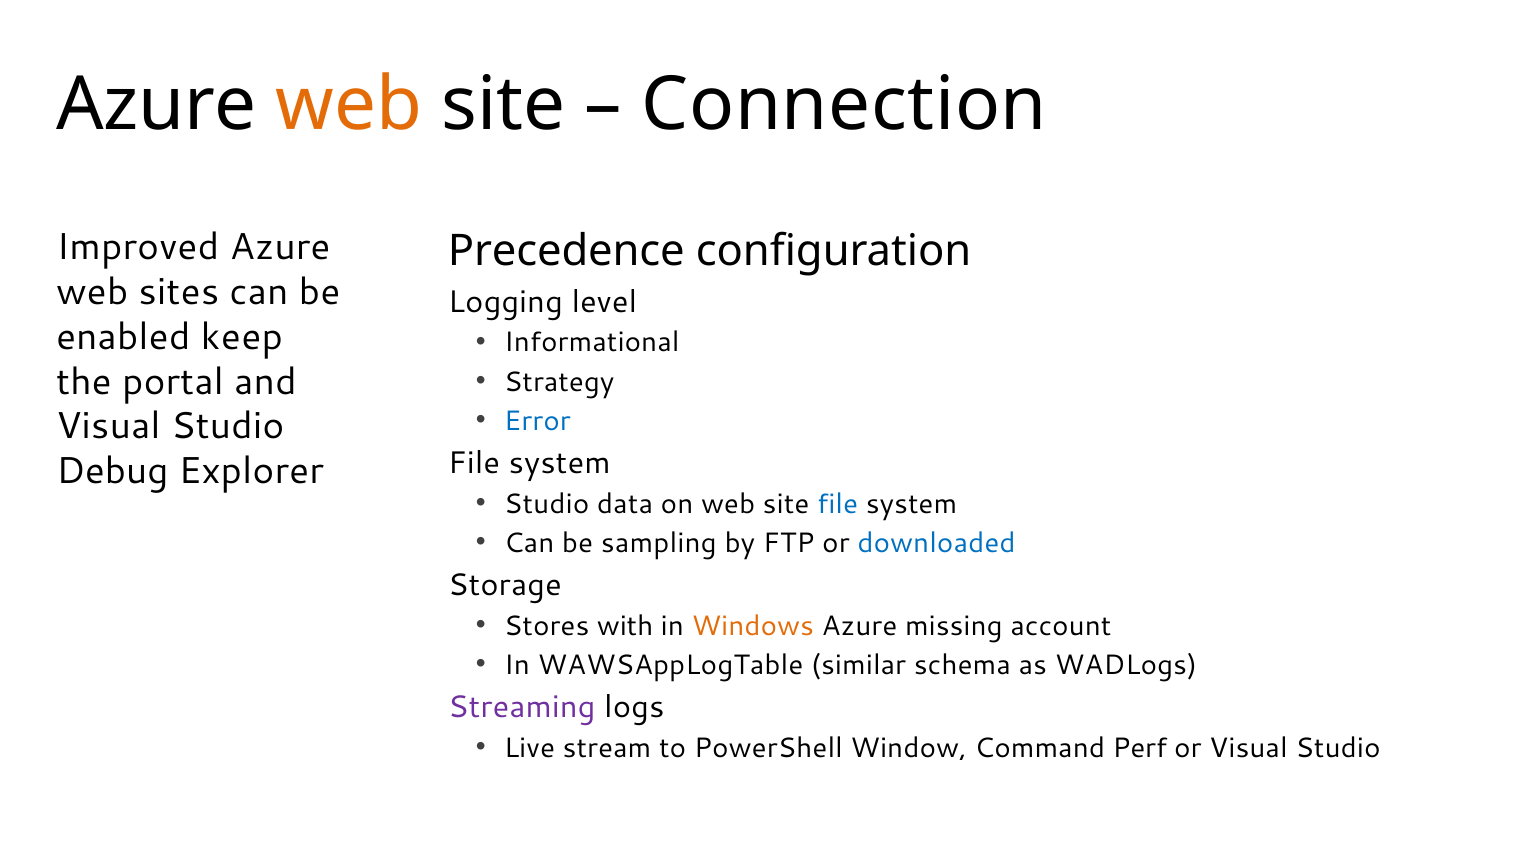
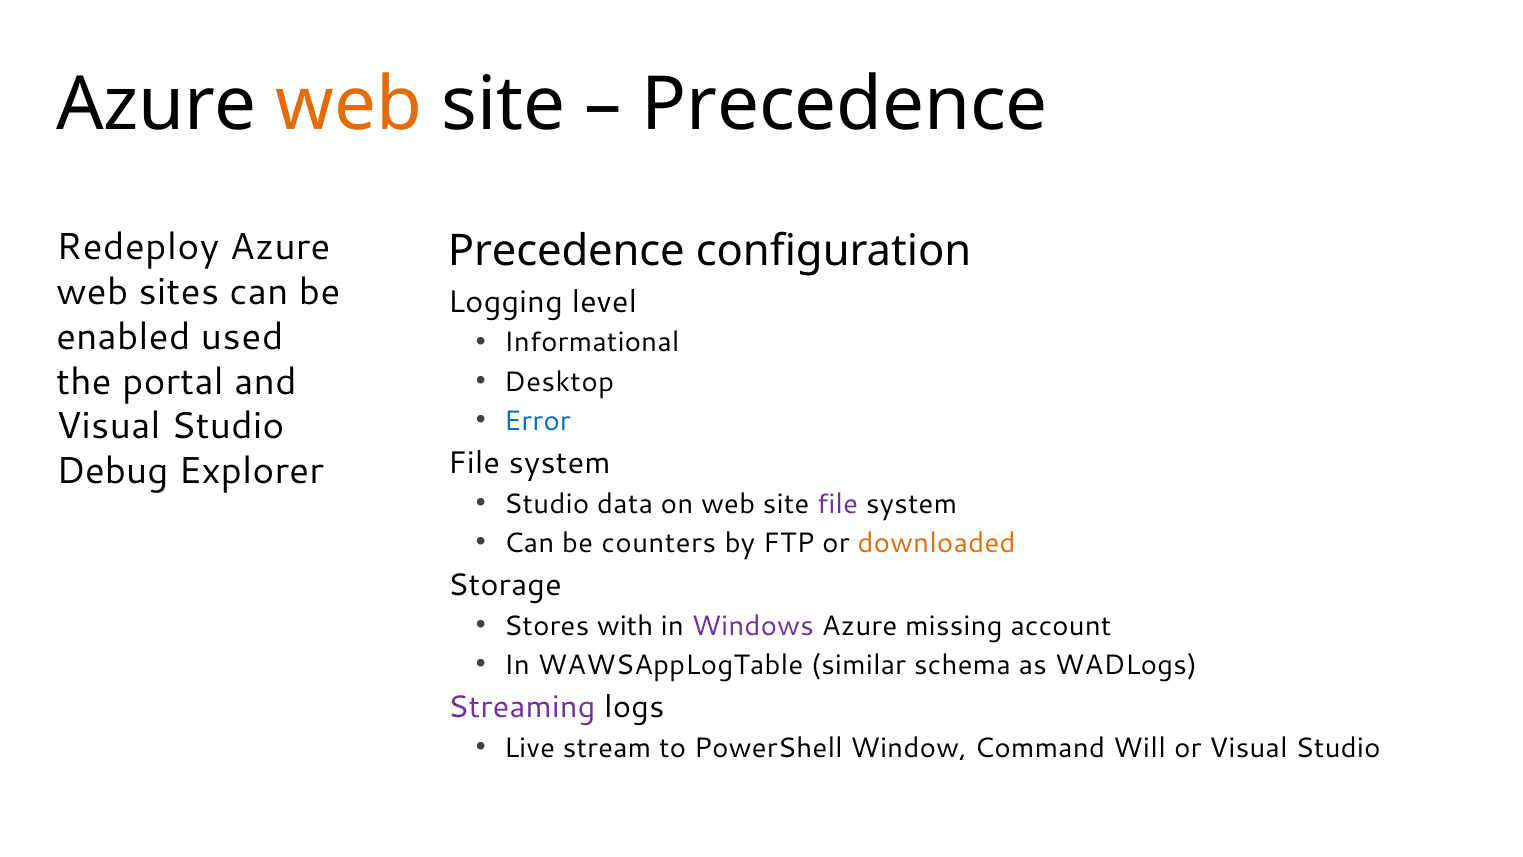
Connection: Connection -> Precedence (845, 104)
Improved: Improved -> Redeploy (138, 247)
keep: keep -> used (242, 337)
Strategy: Strategy -> Desktop (559, 382)
file colour: blue -> purple (838, 504)
sampling: sampling -> counters (659, 543)
downloaded colour: blue -> orange (937, 543)
Windows colour: orange -> purple (753, 626)
Perf: Perf -> Will (1139, 747)
